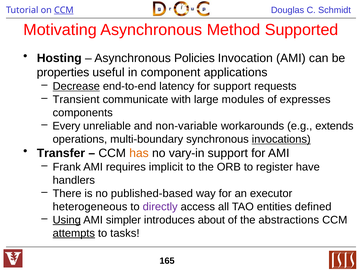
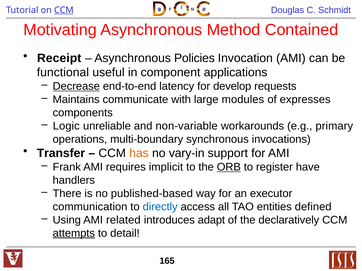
Supported: Supported -> Contained (302, 30)
Hosting: Hosting -> Receipt (59, 58)
properties: properties -> functional (63, 73)
for support: support -> develop (232, 86)
Transient: Transient -> Maintains (76, 100)
Every: Every -> Logic (66, 126)
extends: extends -> primary (334, 126)
invocations underline: present -> none (281, 140)
ORB underline: none -> present (229, 167)
heterogeneous: heterogeneous -> communication (90, 207)
directly colour: purple -> blue (160, 207)
Using underline: present -> none (67, 220)
simpler: simpler -> related (123, 220)
about: about -> adapt (211, 220)
abstractions: abstractions -> declaratively (289, 220)
tasks: tasks -> detail (125, 234)
